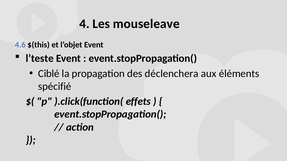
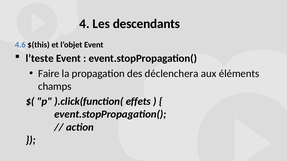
mouseleave: mouseleave -> descendants (146, 24)
Ciblé: Ciblé -> Faire (49, 74)
spécifié: spécifié -> champs (55, 87)
